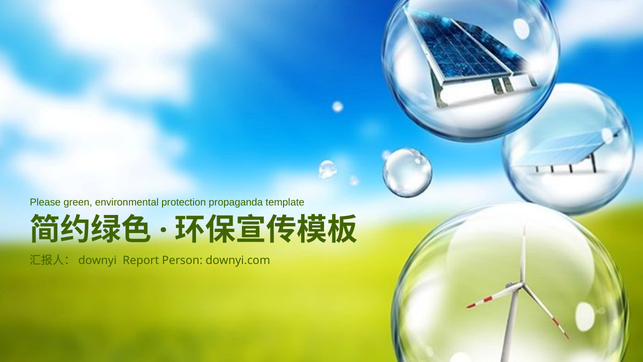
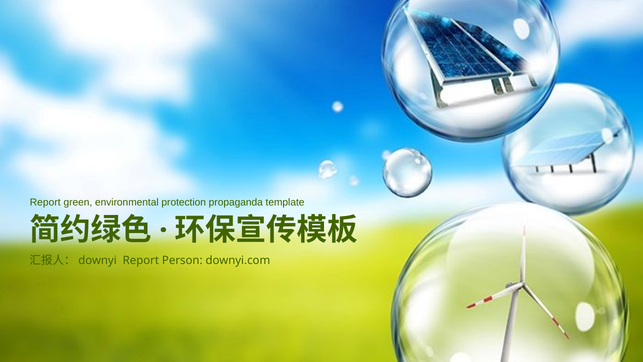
Please: Please -> Report (45, 202)
